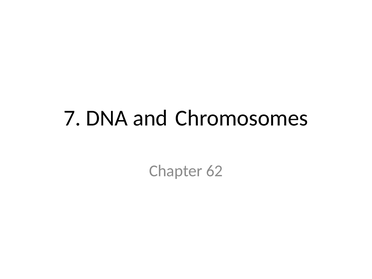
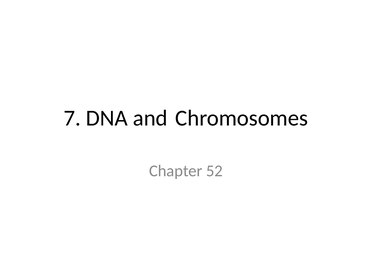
62: 62 -> 52 (214, 171)
